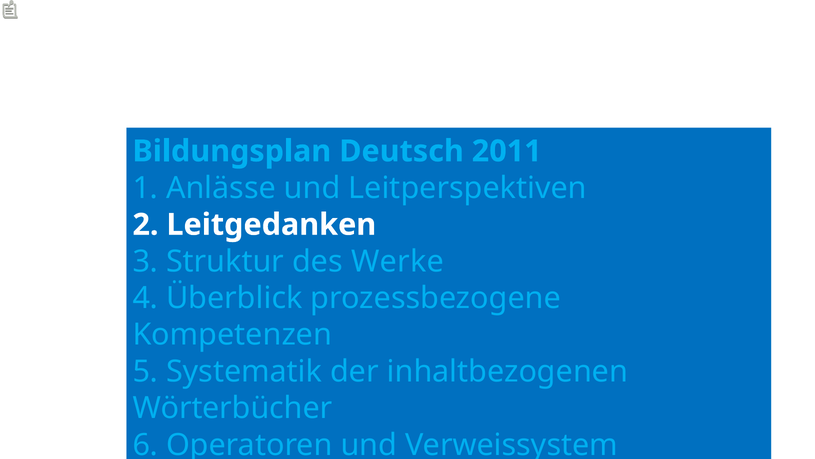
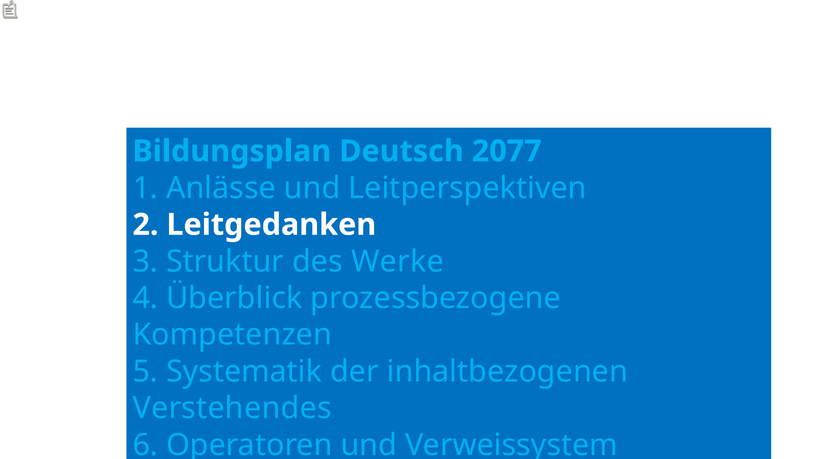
2011: 2011 -> 2077 (507, 151)
Wörterbücher: Wörterbücher -> Verstehendes (232, 408)
